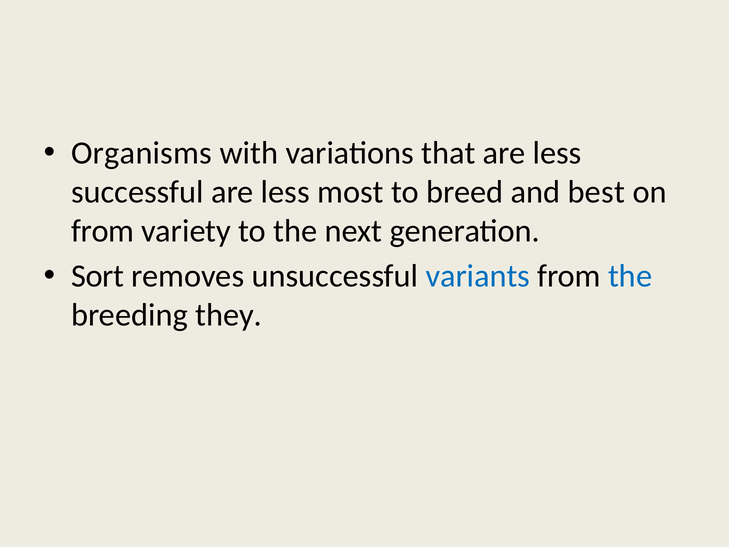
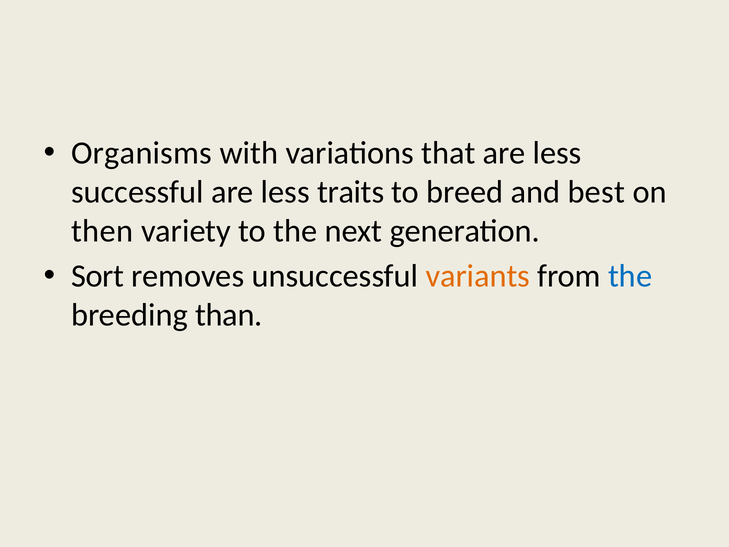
most: most -> traits (351, 192)
from: from -> then (102, 231)
variants colour: blue -> orange (478, 276)
they: they -> than (229, 315)
